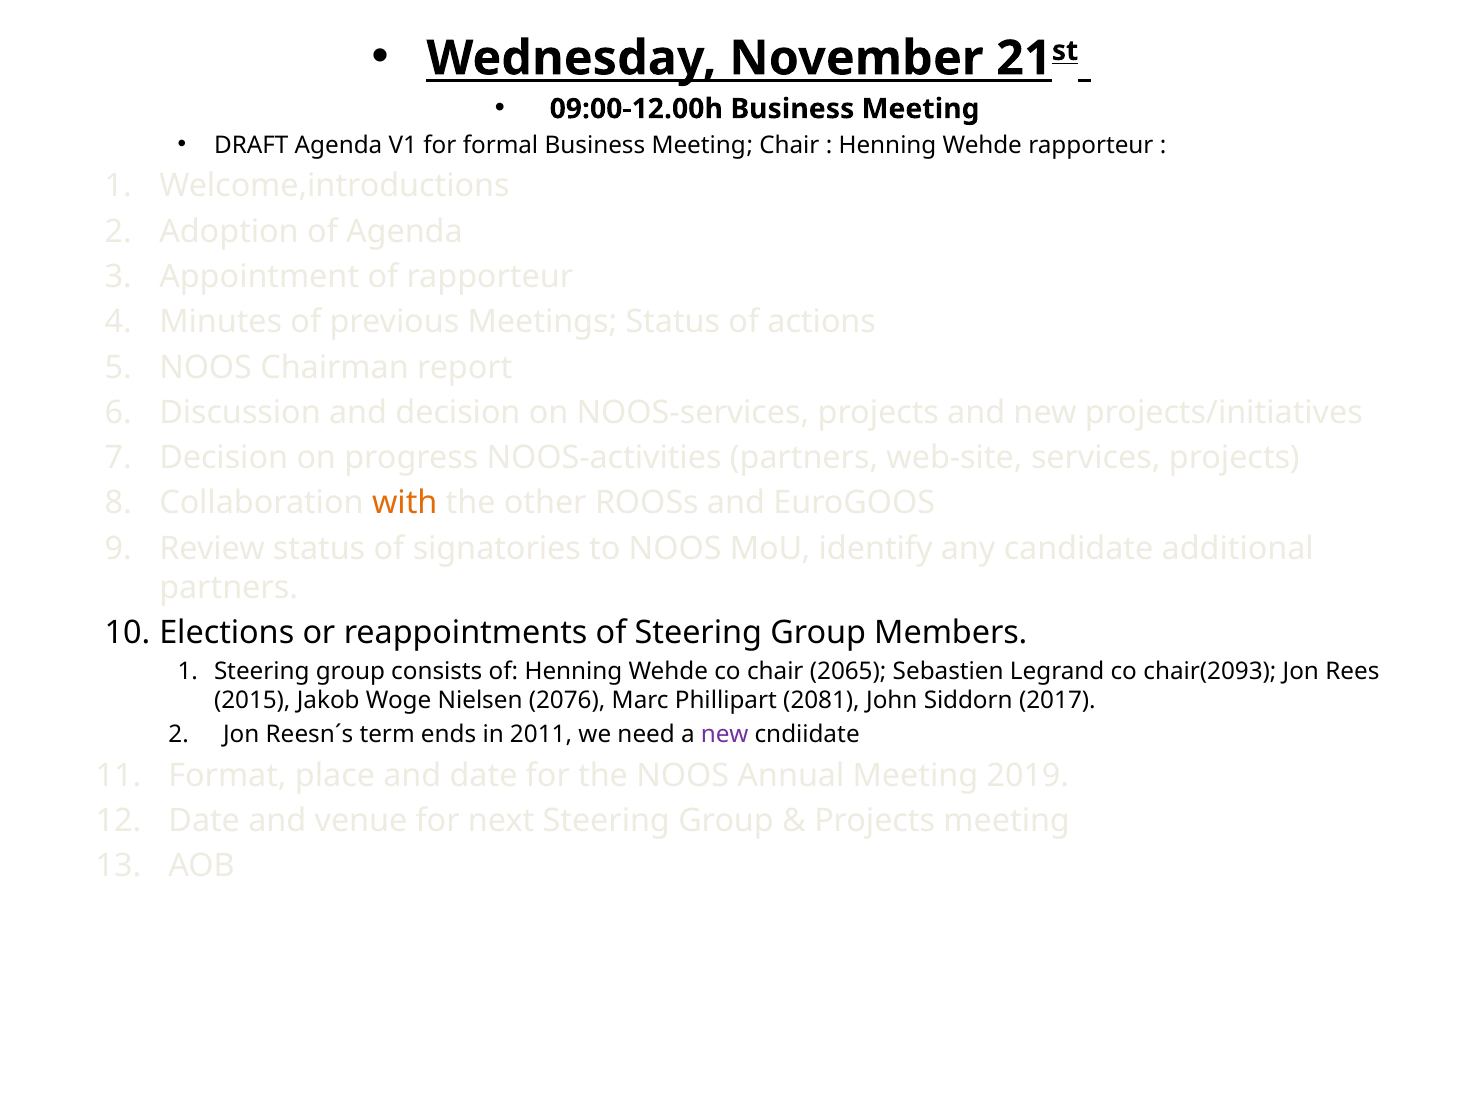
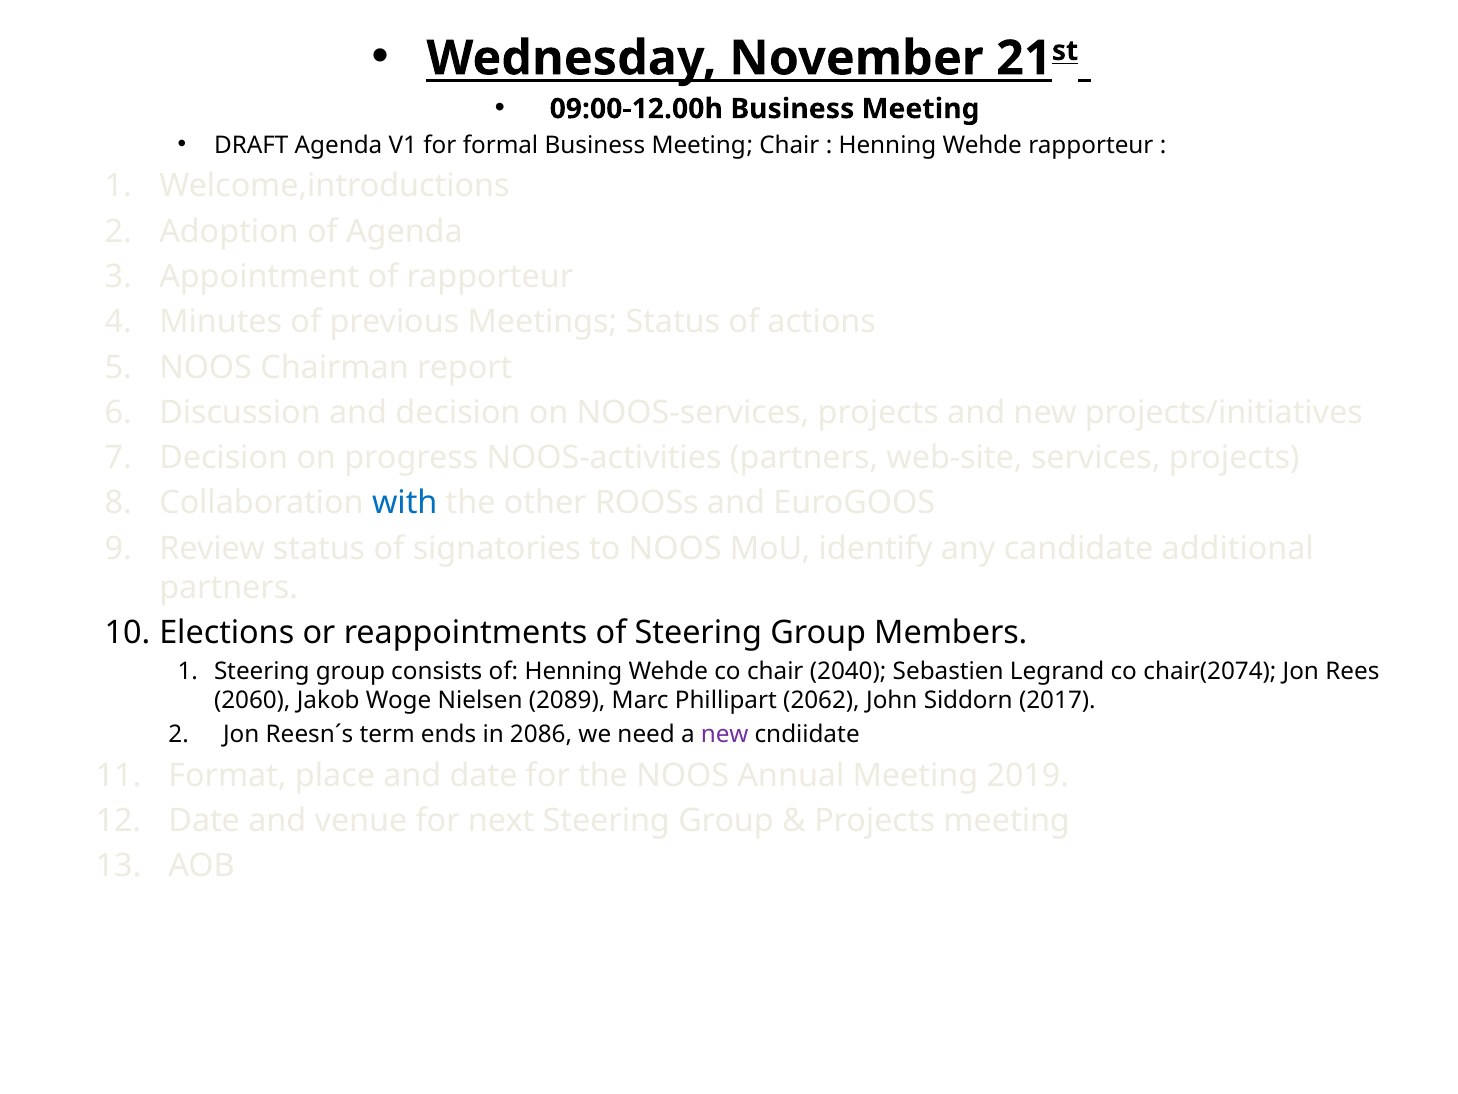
with colour: orange -> blue (405, 503)
2065: 2065 -> 2040 (848, 671)
chair(2093: chair(2093 -> chair(2074 (1210, 671)
2015: 2015 -> 2060 (252, 700)
2076: 2076 -> 2089 (567, 700)
2081: 2081 -> 2062 (821, 700)
2011: 2011 -> 2086 (541, 734)
